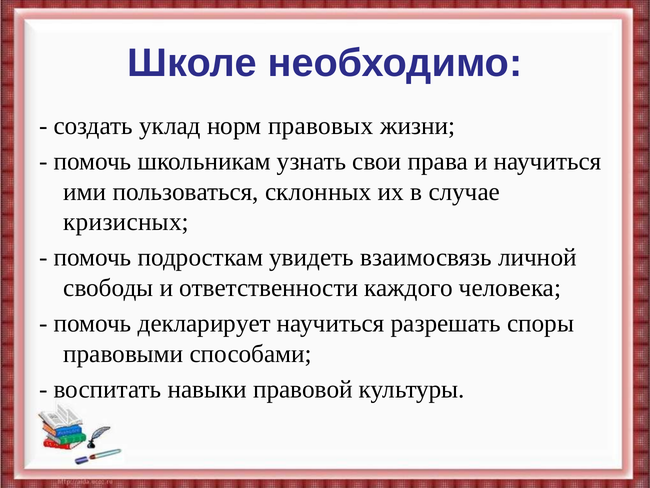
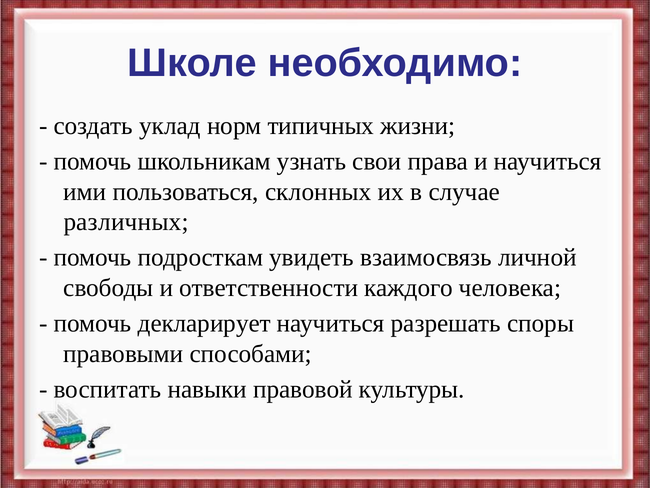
правовых: правовых -> типичных (321, 126)
кризисных: кризисных -> различных (126, 222)
